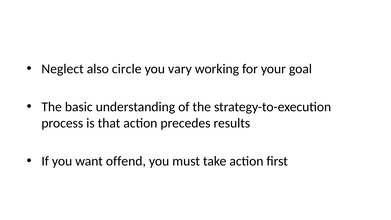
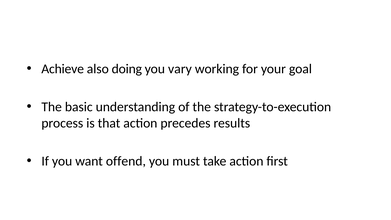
Neglect: Neglect -> Achieve (63, 69)
circle: circle -> doing (127, 69)
